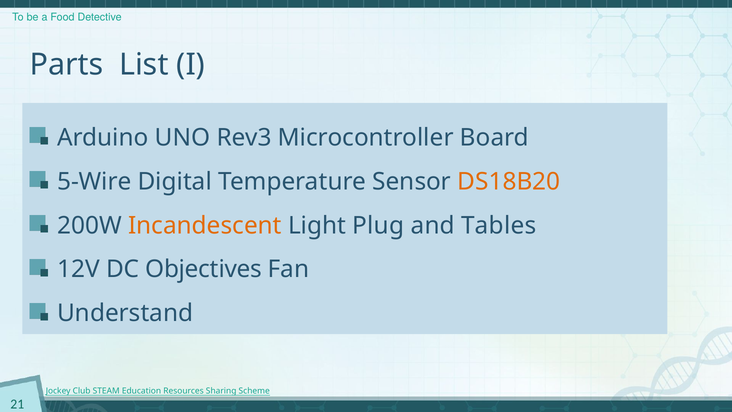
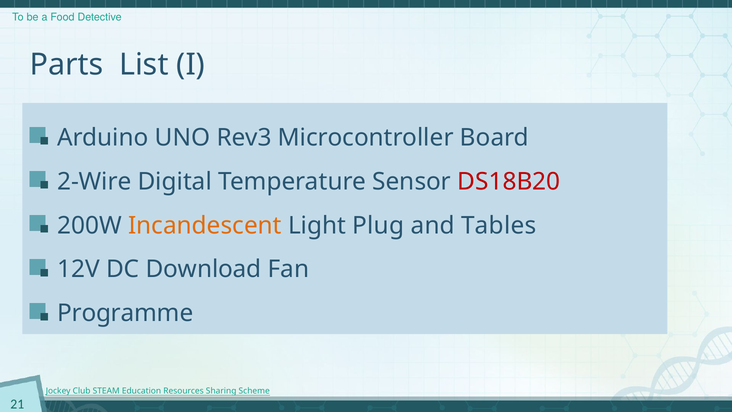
5-Wire: 5-Wire -> 2-Wire (94, 181)
DS18B20 colour: orange -> red (509, 181)
Objectives: Objectives -> Download (204, 269)
Understand: Understand -> Programme (125, 313)
